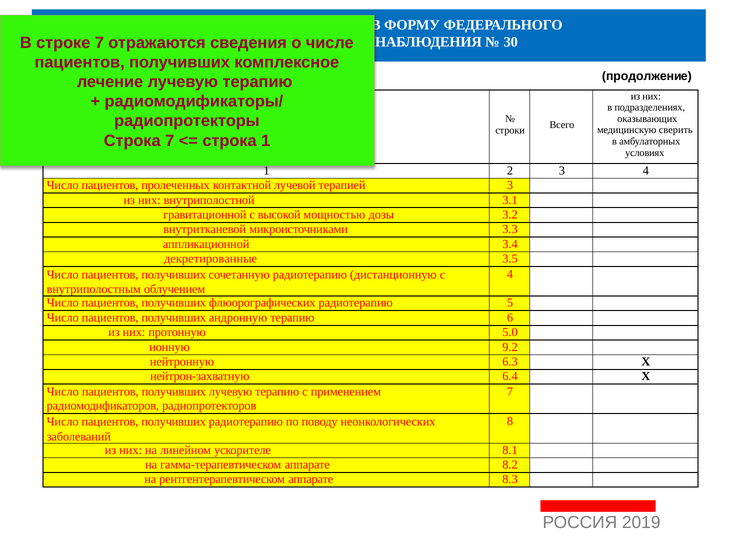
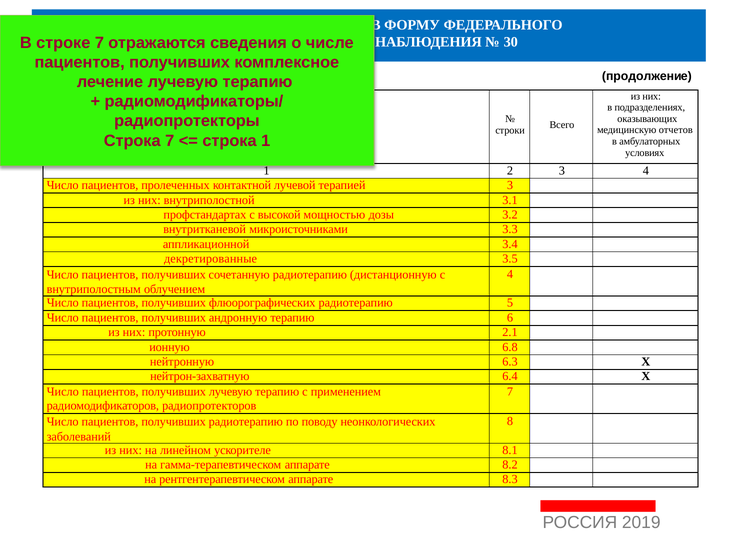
сверить: сверить -> отчетов (676, 130)
гравитационной: гравитационной -> профстандартах (205, 215)
5.0: 5.0 -> 2.1 (510, 332)
9.2: 9.2 -> 6.8 (510, 347)
